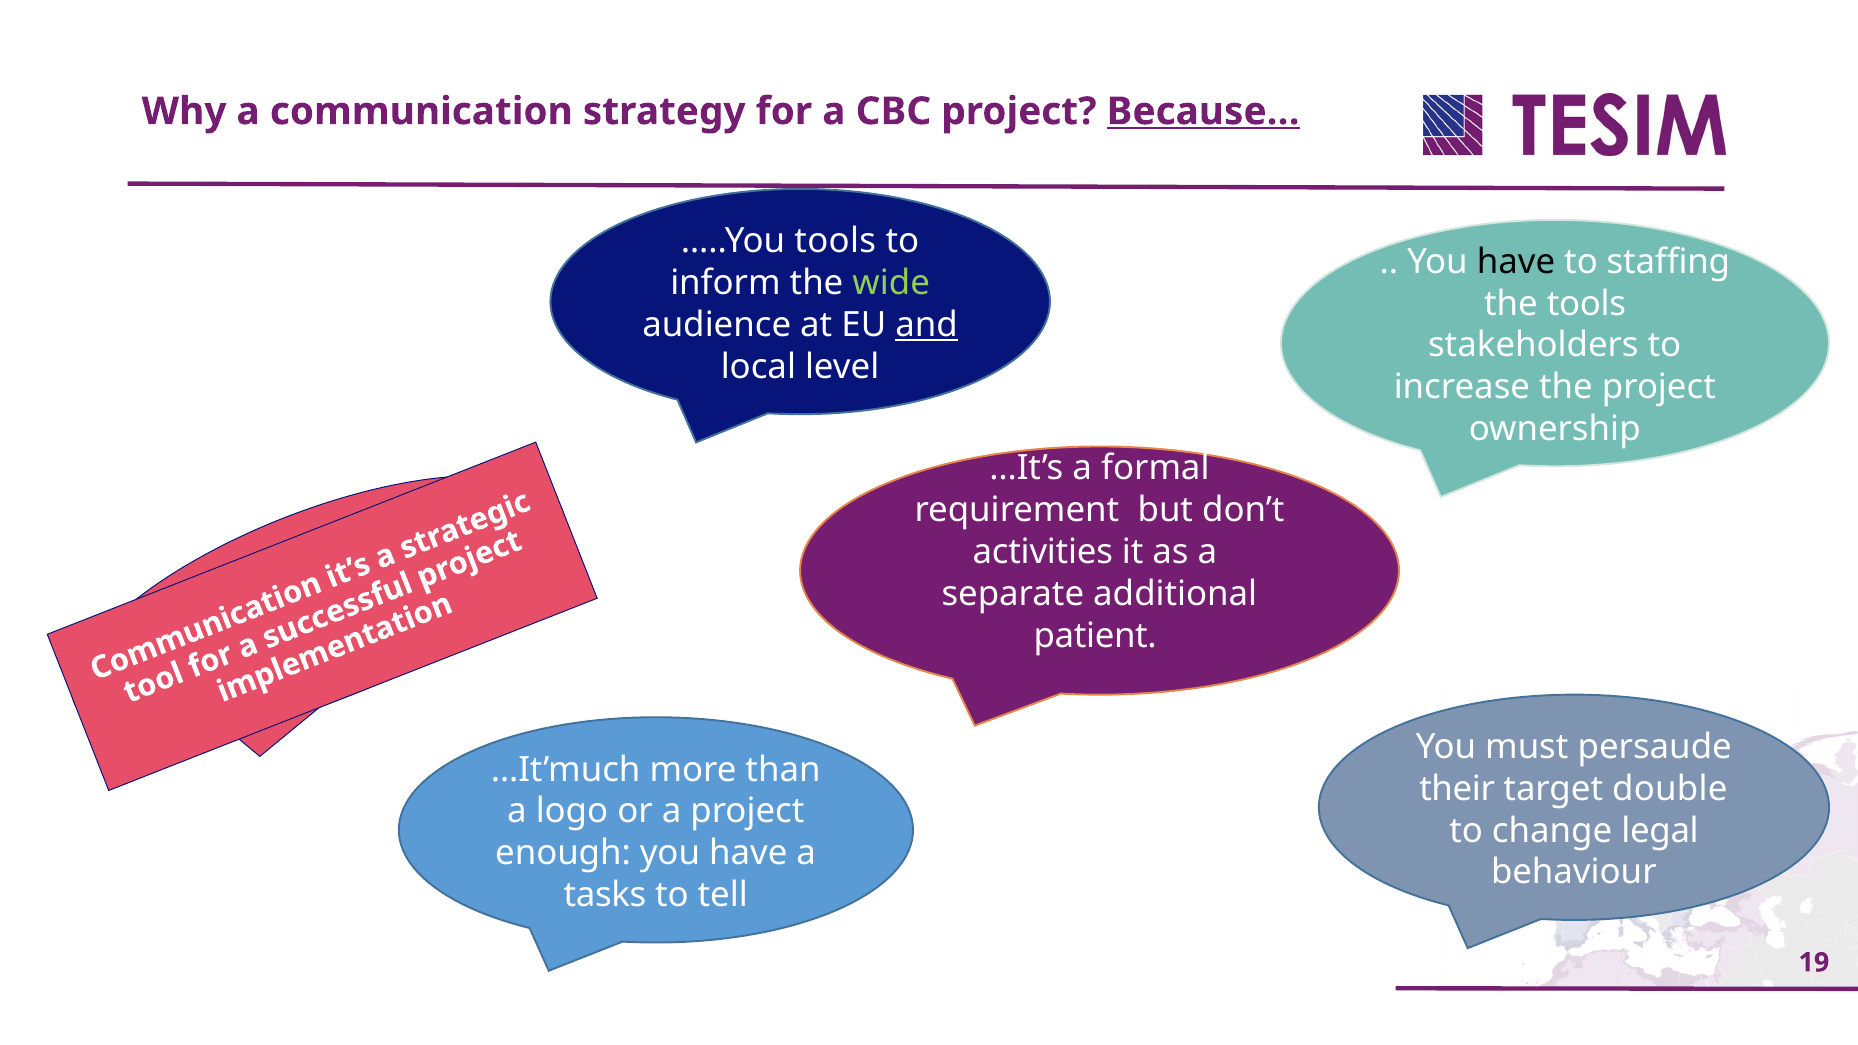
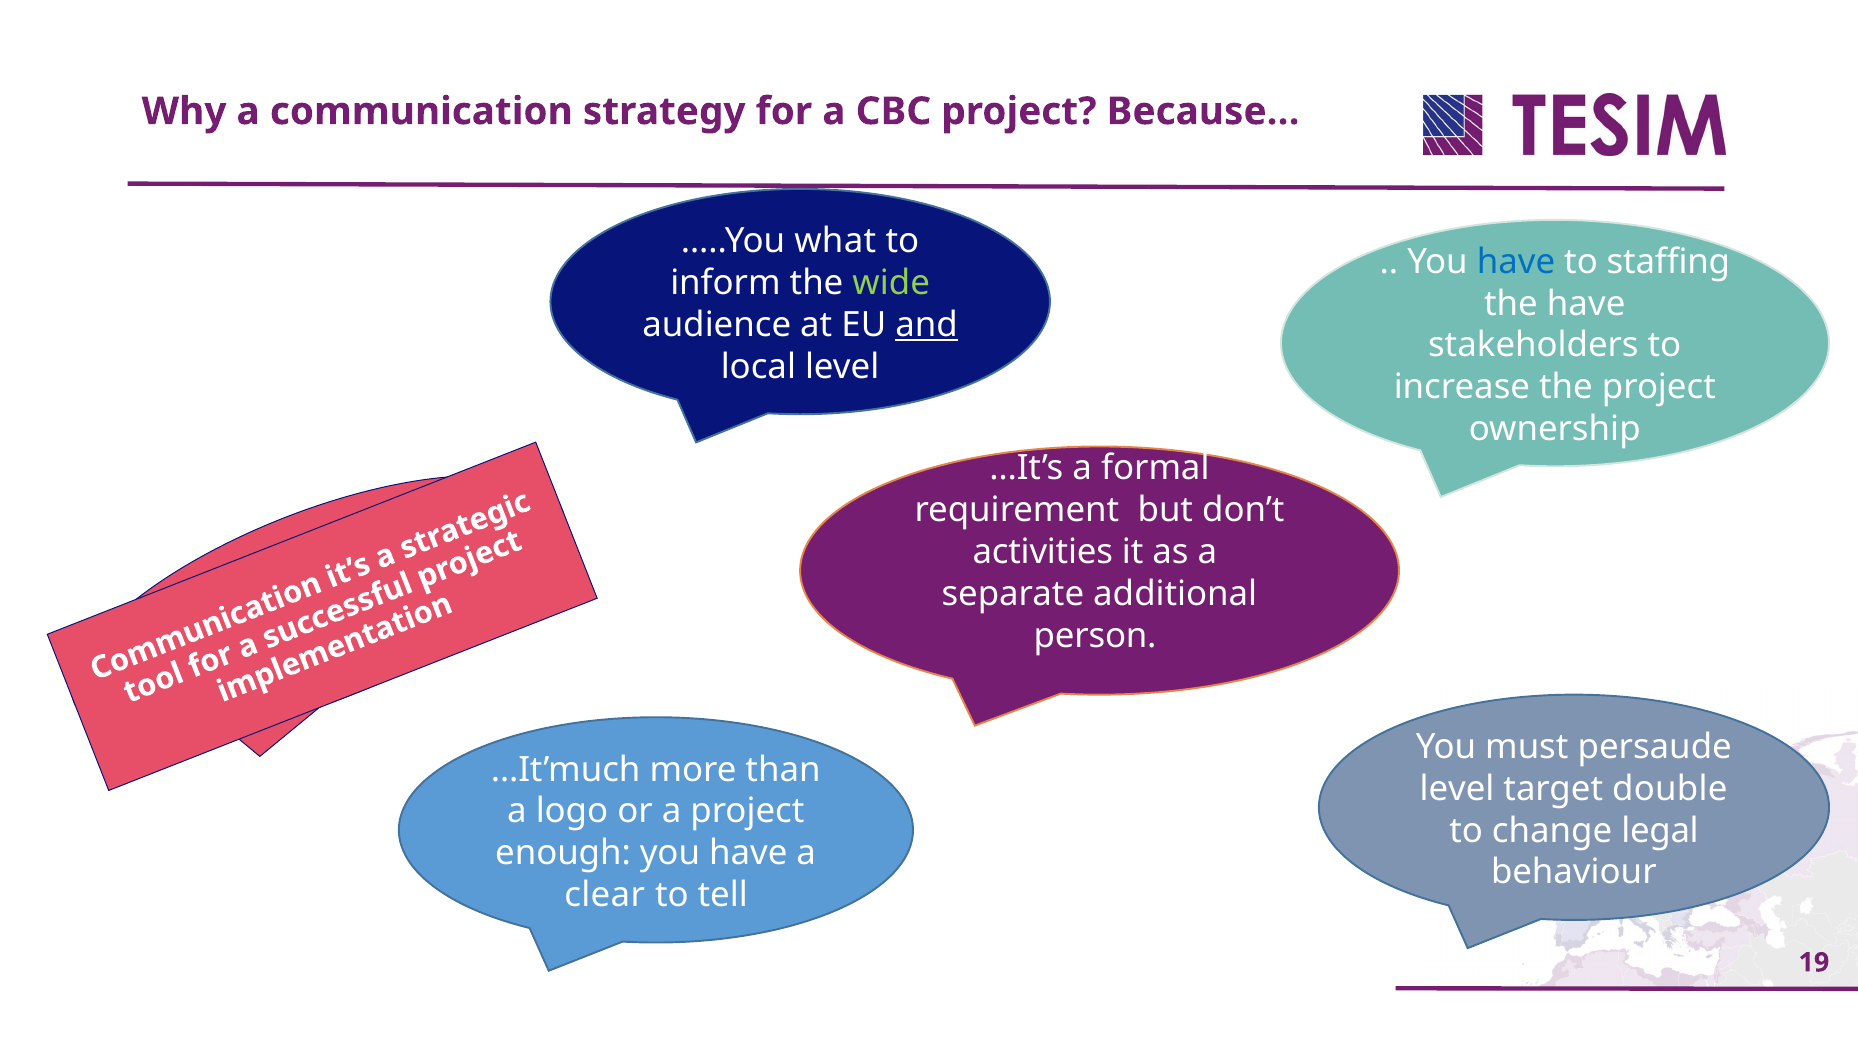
Because… underline: present -> none (1203, 111)
…..You tools: tools -> what (835, 241)
have colour: black -> blue (1516, 262)
the tools: tools -> have (1586, 304)
patient: patient -> person (1095, 636)
their: their -> level (1457, 789)
tasks: tasks -> clear (605, 895)
